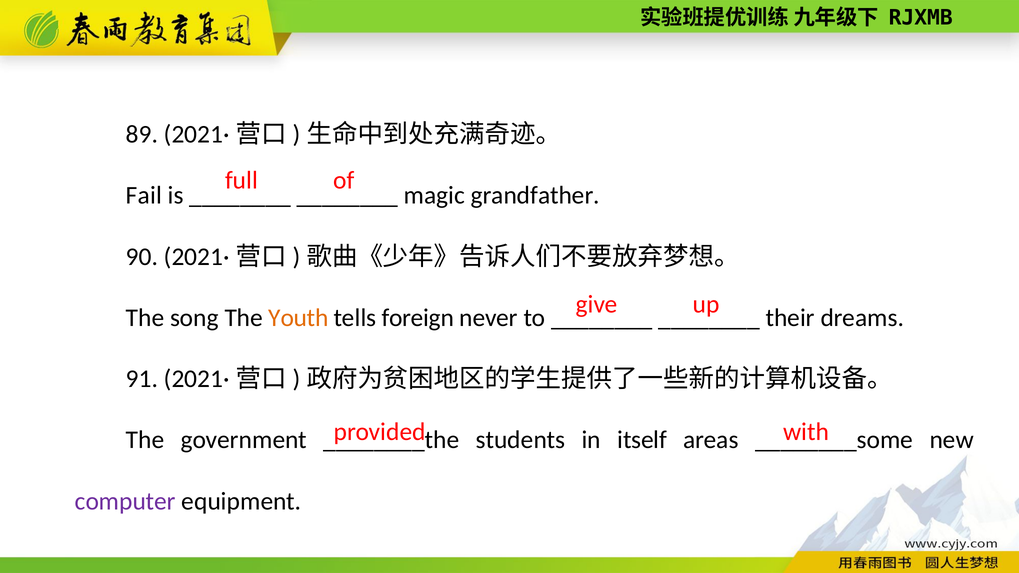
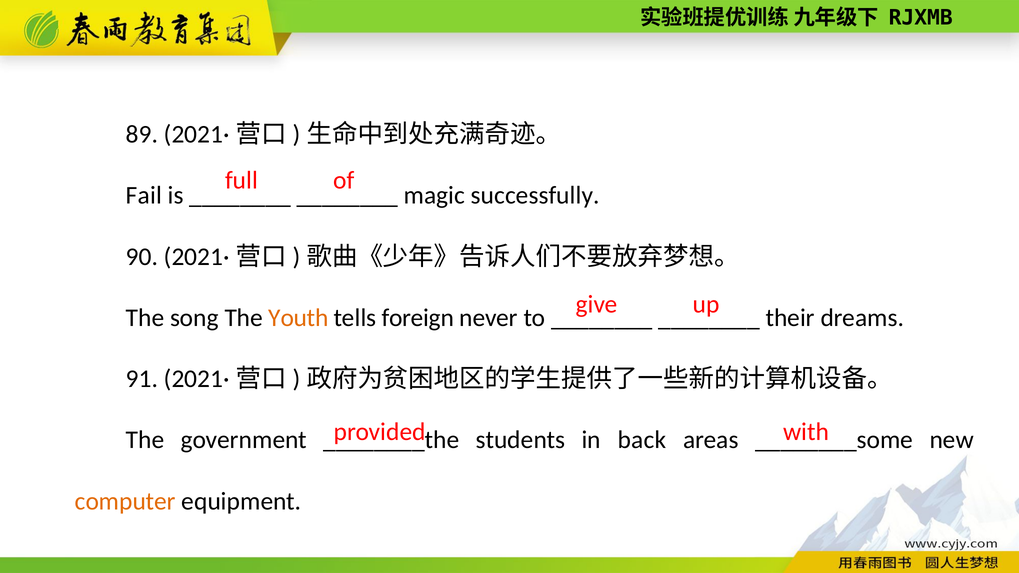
grandfather: grandfather -> successfully (535, 196)
itself: itself -> back (642, 440)
computer colour: purple -> orange (125, 501)
